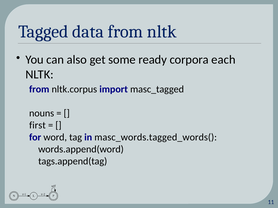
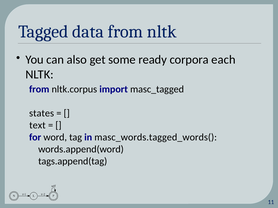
nouns: nouns -> states (42, 113)
first: first -> text (37, 125)
